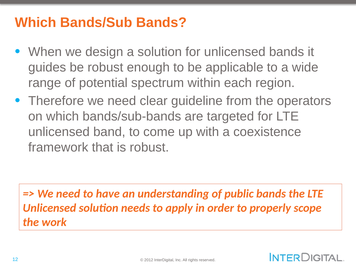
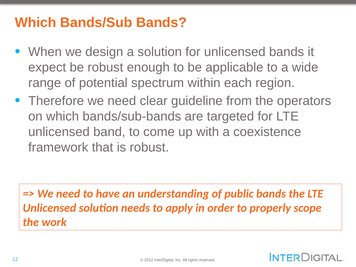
guides: guides -> expect (47, 67)
